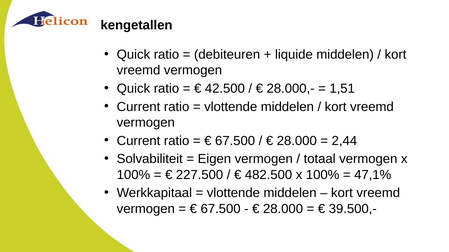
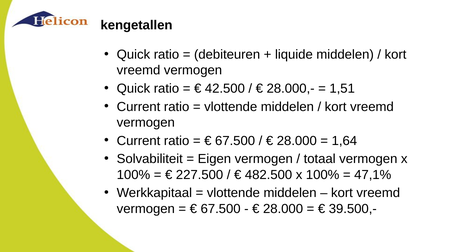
2,44: 2,44 -> 1,64 (344, 141)
